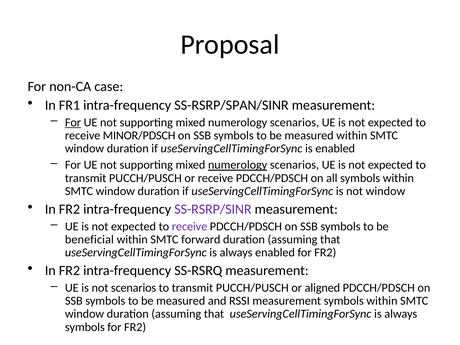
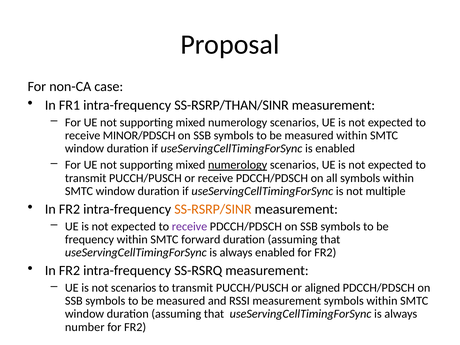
SS-RSRP/SPAN/SINR: SS-RSRP/SPAN/SINR -> SS-RSRP/THAN/SINR (232, 105)
For underline: present -> none (73, 122)
not window: window -> multiple (386, 191)
SS-RSRP/SINR colour: purple -> orange (213, 209)
beneficial: beneficial -> frequency (90, 239)
symbols: symbols -> number (85, 327)
